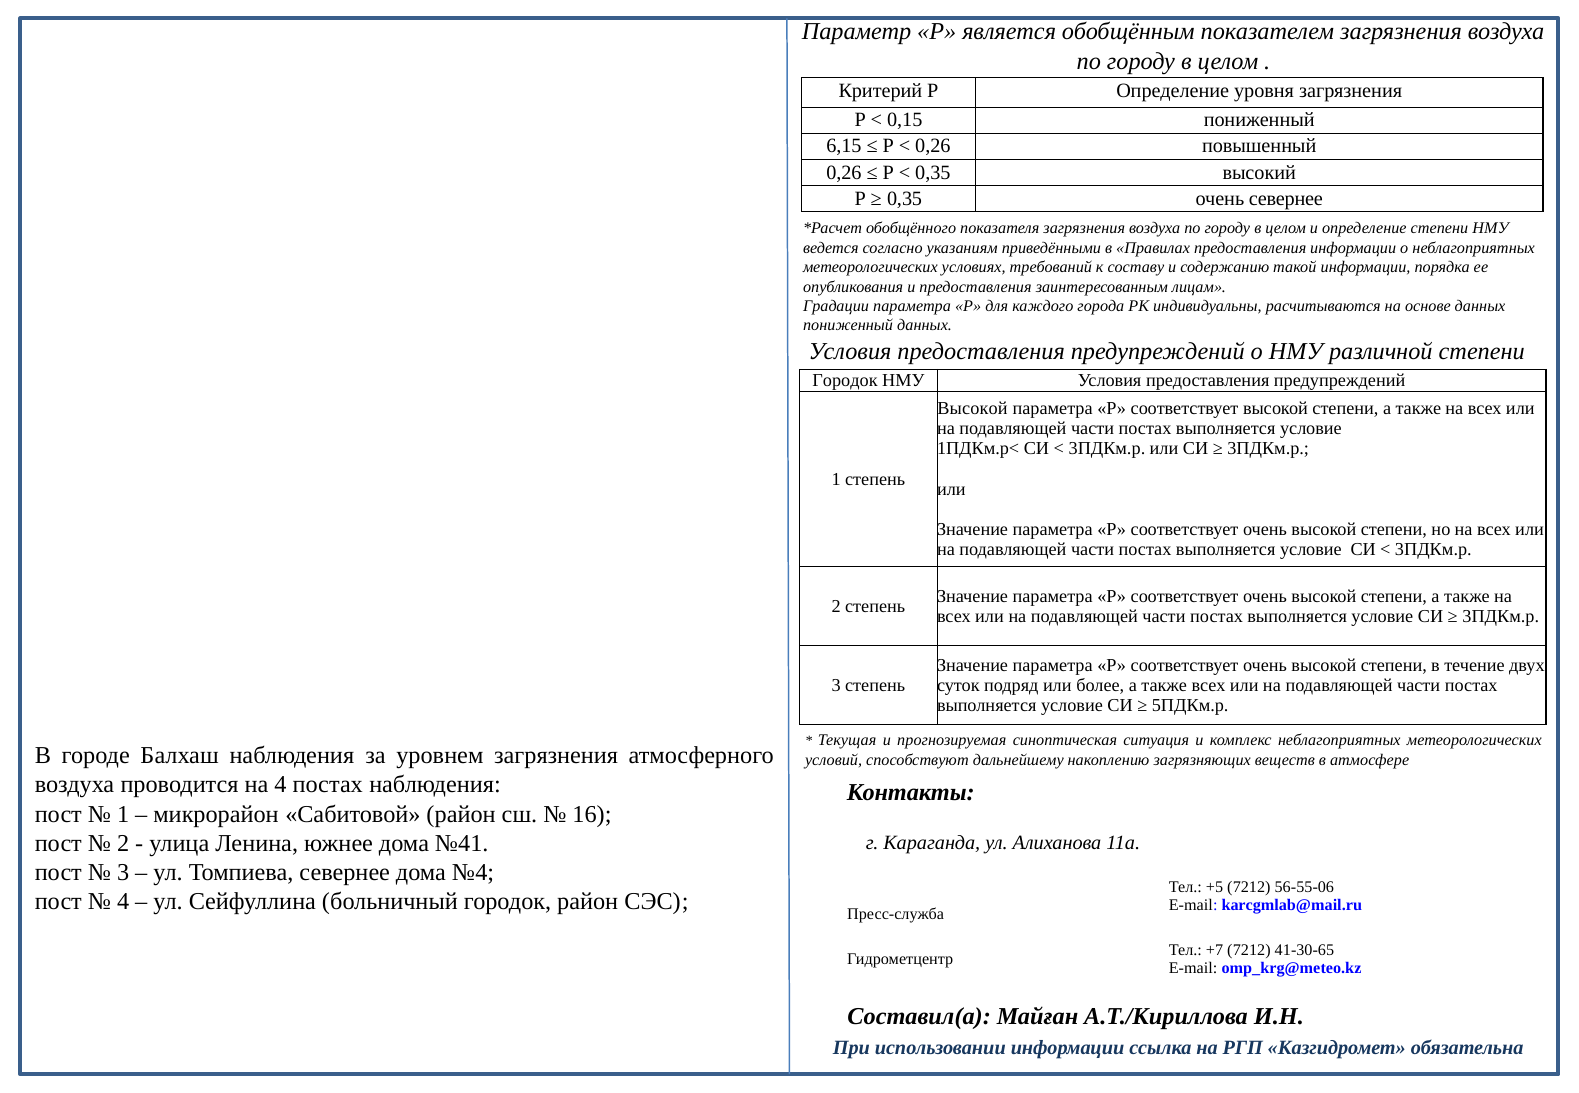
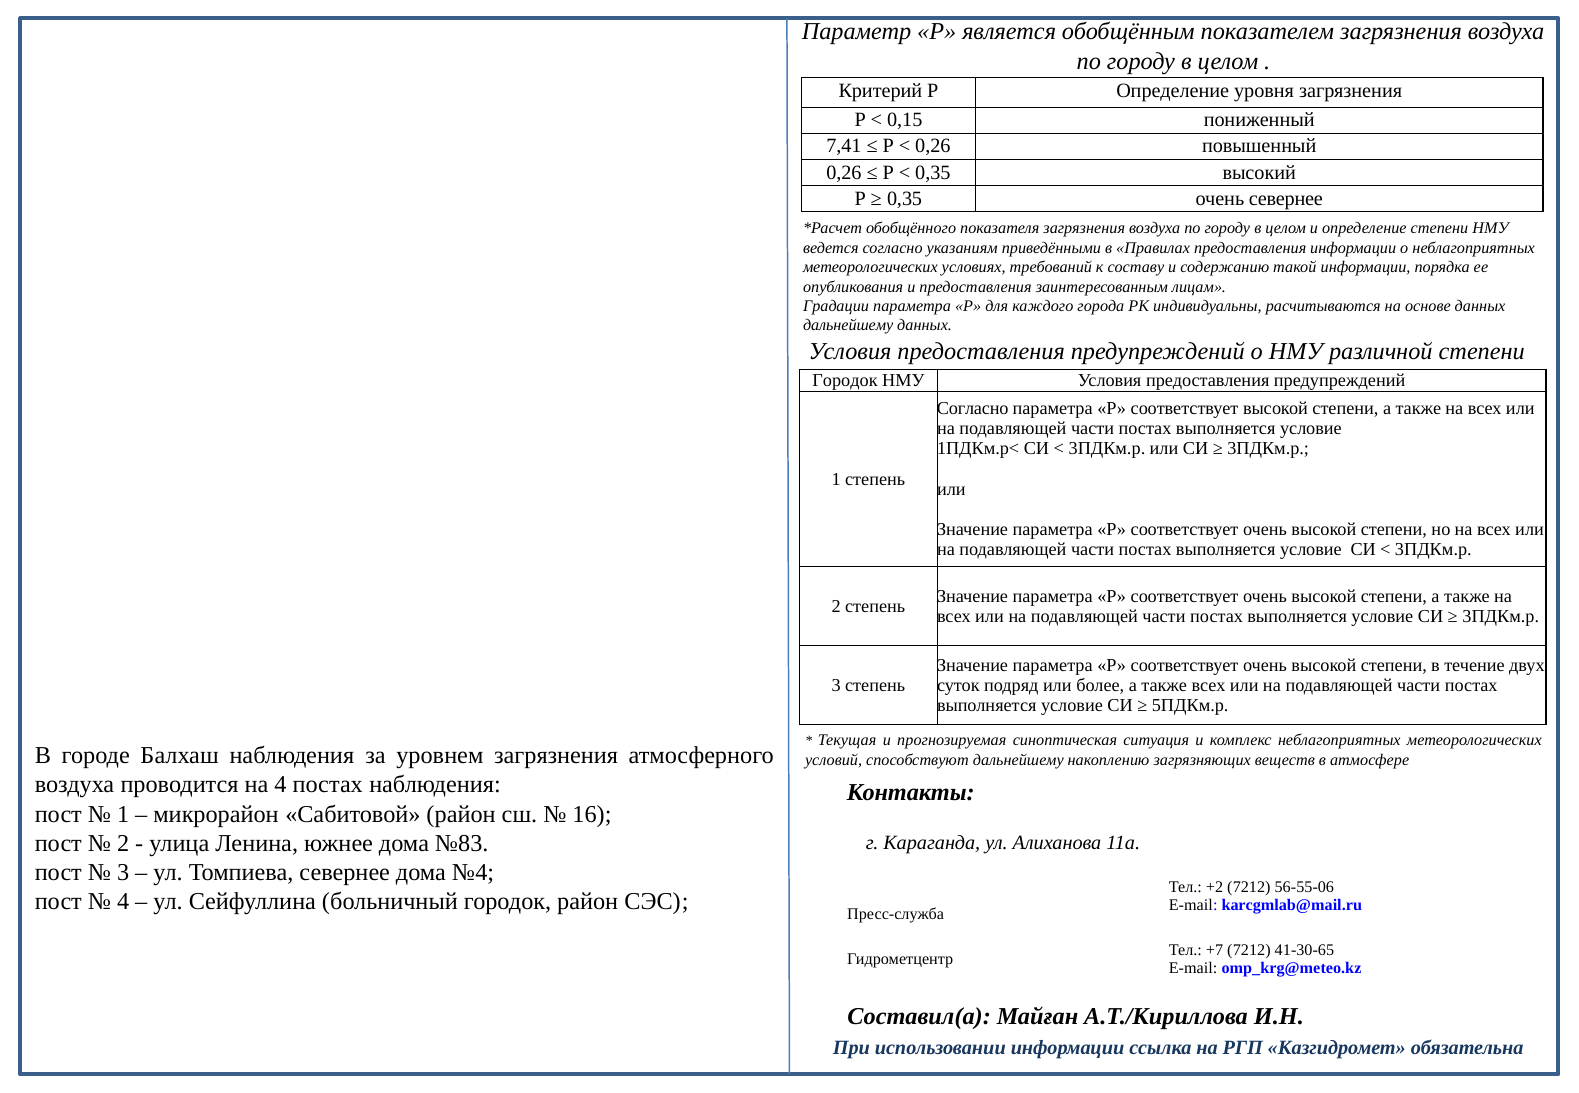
6,15: 6,15 -> 7,41 (844, 146)
пониженный: пониженный -> дальнейшему (848, 326)
Высокой: Высокой -> Согласно (973, 408)
№41: №41 -> №83 (462, 843)
+5: +5 -> +2 (1215, 888)
